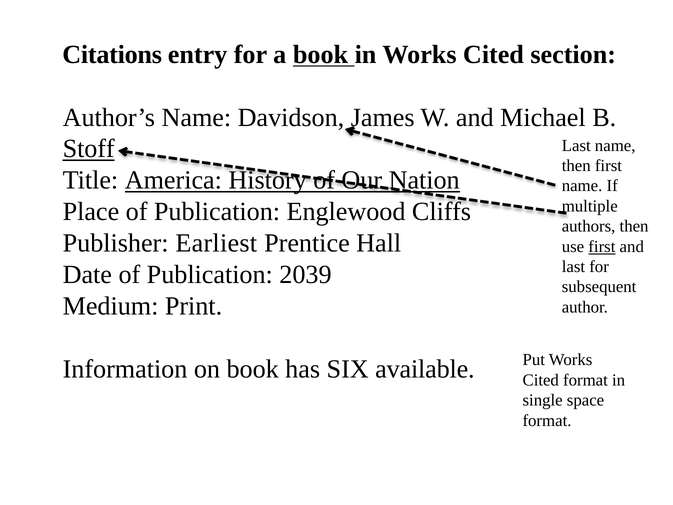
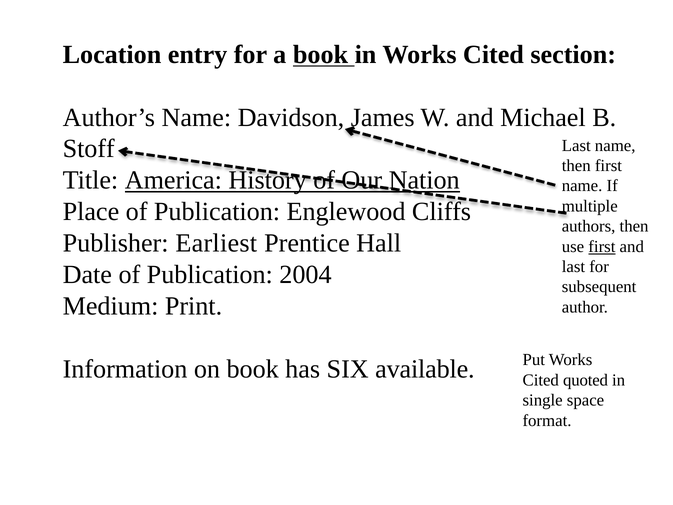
Citations: Citations -> Location (112, 54)
Stoff underline: present -> none (89, 149)
2039: 2039 -> 2004 (305, 274)
Cited format: format -> quoted (586, 380)
